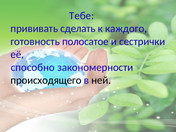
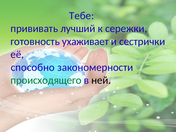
сделать: сделать -> лучший (78, 29)
каждого: каждого -> сережки (126, 29)
полосатое: полосатое -> ухаживает (85, 41)
происходящего colour: black -> green (46, 80)
